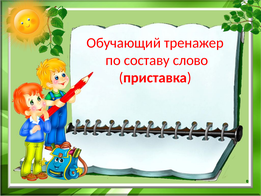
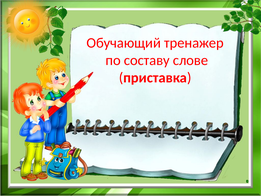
слово: слово -> слове (191, 60)
